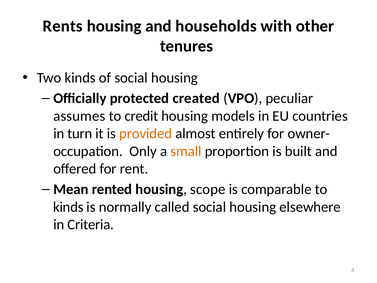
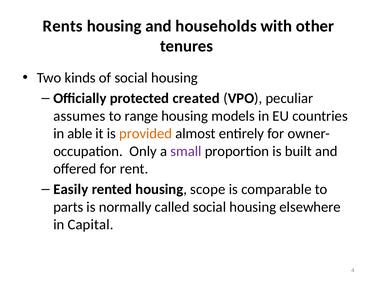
credit: credit -> range (141, 116)
turn: turn -> able (80, 133)
small colour: orange -> purple (186, 151)
Mean: Mean -> Easily (71, 189)
kinds: kinds -> parts (68, 207)
Criteria: Criteria -> Capital (91, 224)
